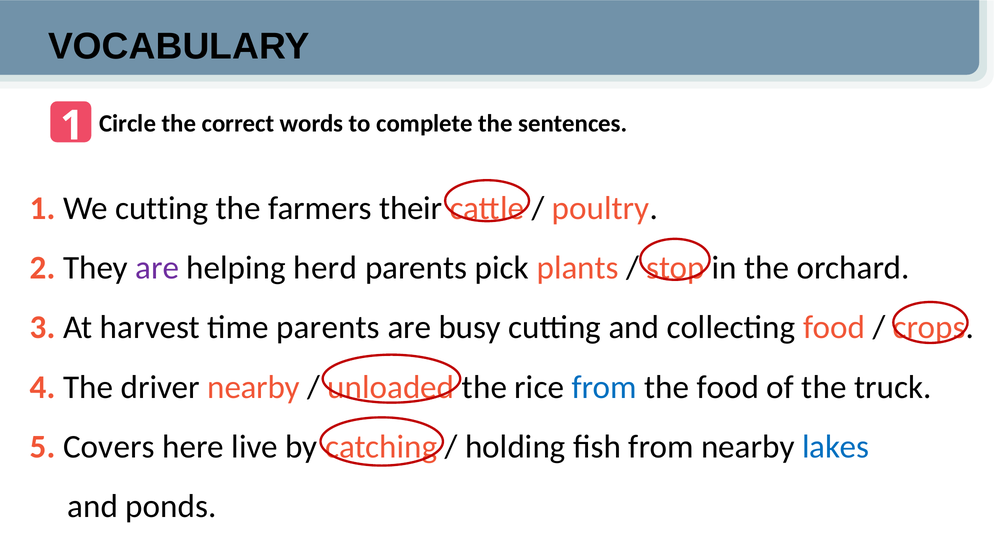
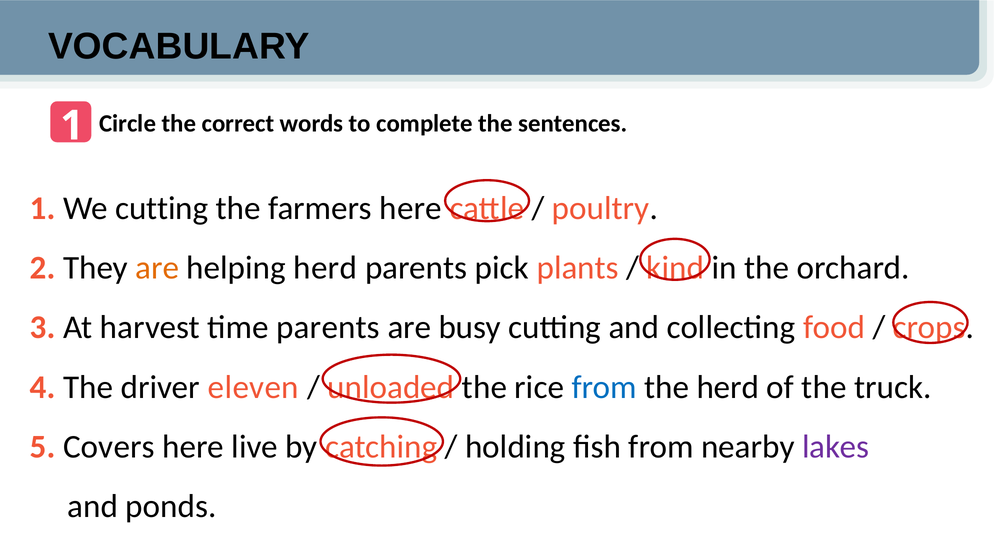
farmers their: their -> here (411, 208)
are colour: purple -> orange (157, 268)
stop: stop -> kind (675, 268)
driver nearby: nearby -> eleven (253, 387)
the food: food -> herd (728, 387)
lakes colour: blue -> purple (836, 447)
